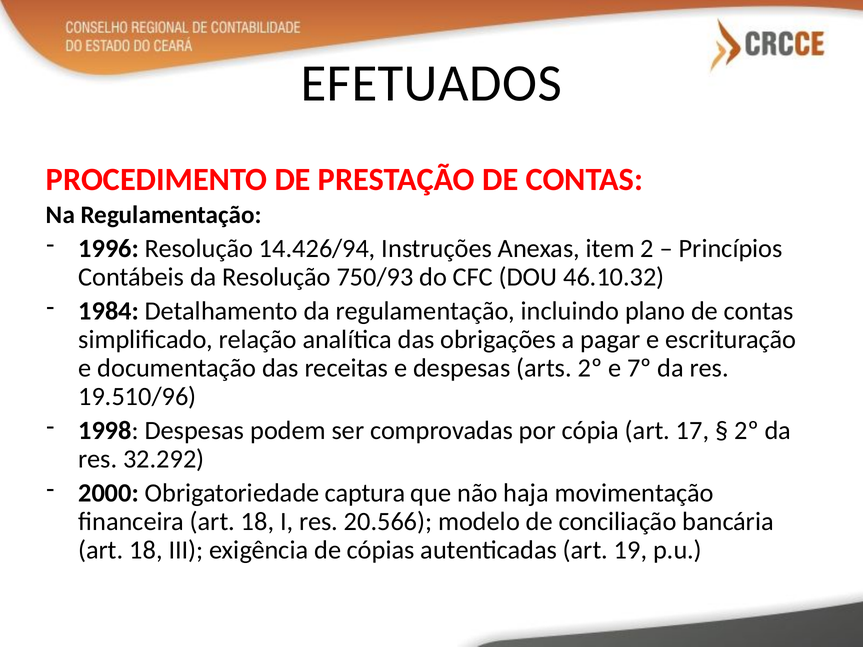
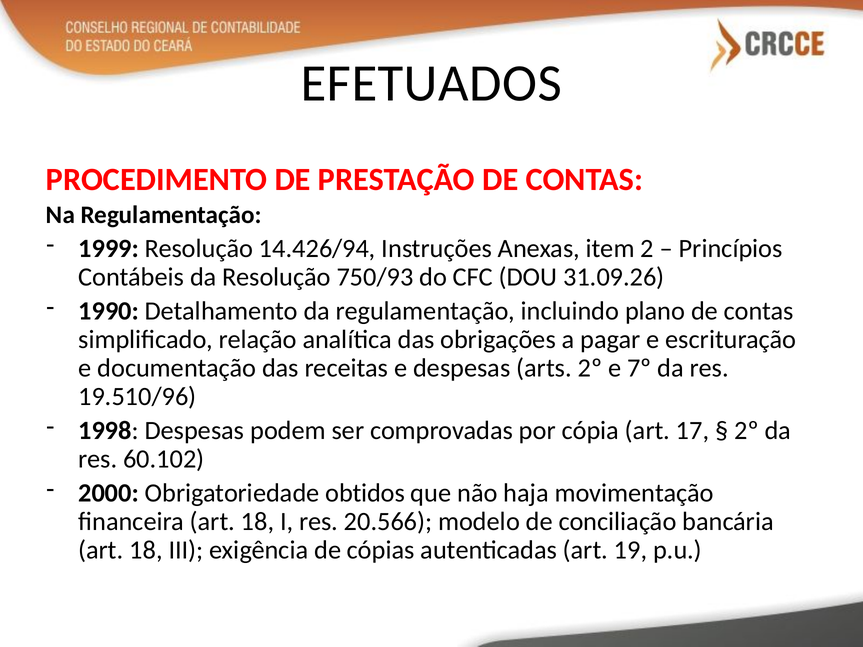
1996: 1996 -> 1999 (109, 249)
46.10.32: 46.10.32 -> 31.09.26 (614, 277)
1984: 1984 -> 1990 (109, 311)
32.292: 32.292 -> 60.102 (164, 459)
captura: captura -> obtidos (365, 493)
